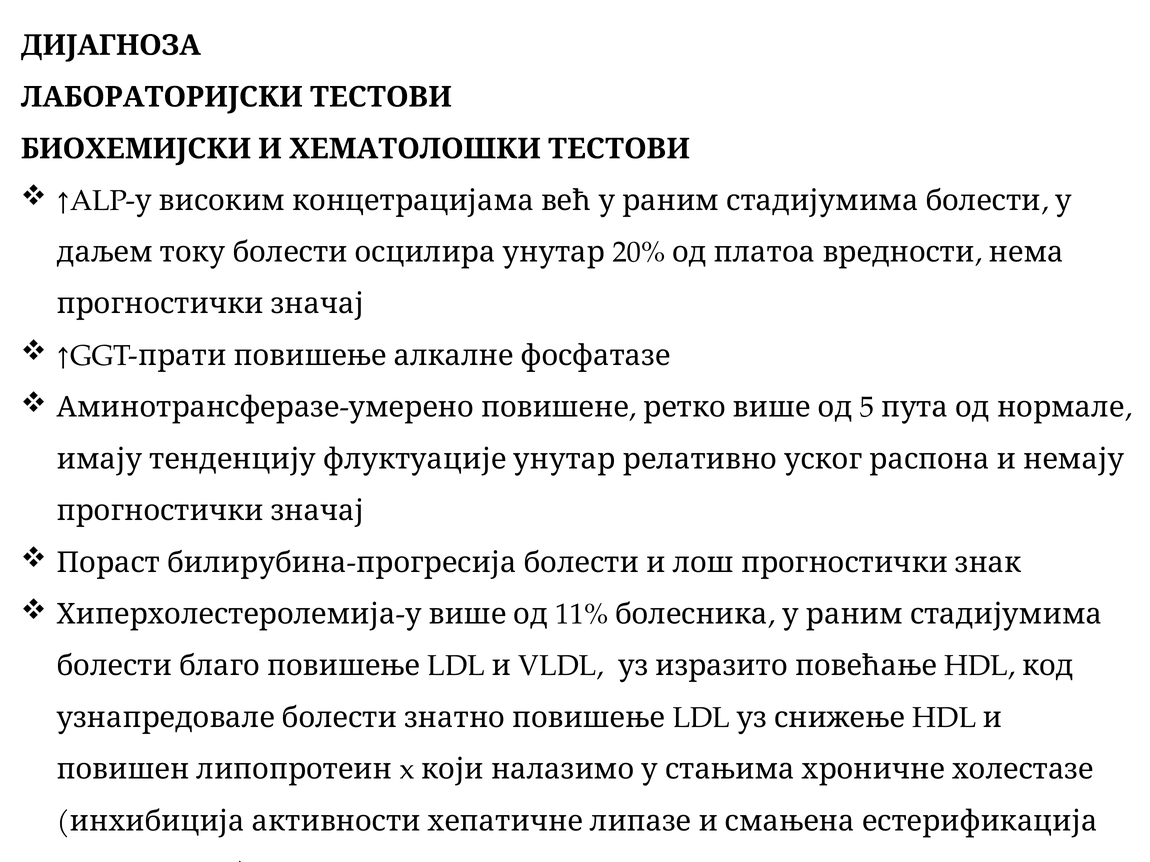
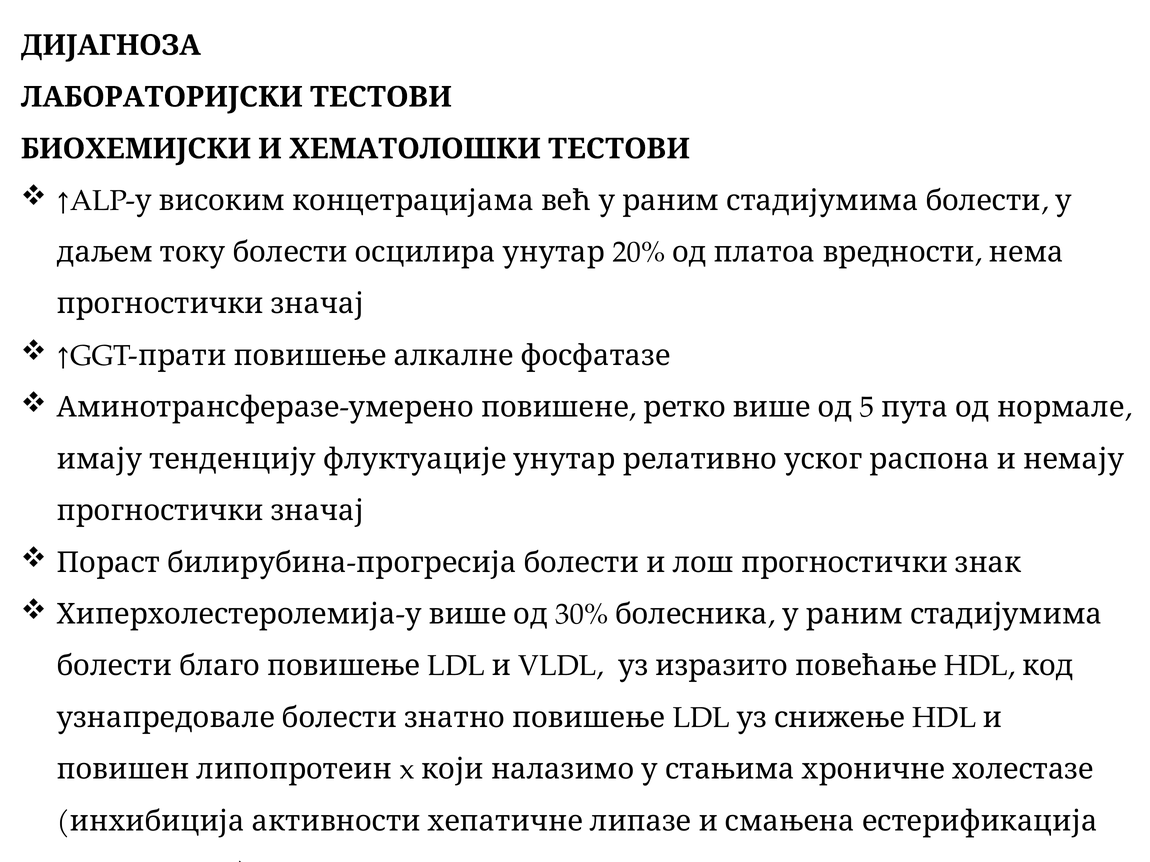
11%: 11% -> 30% (582, 615)
